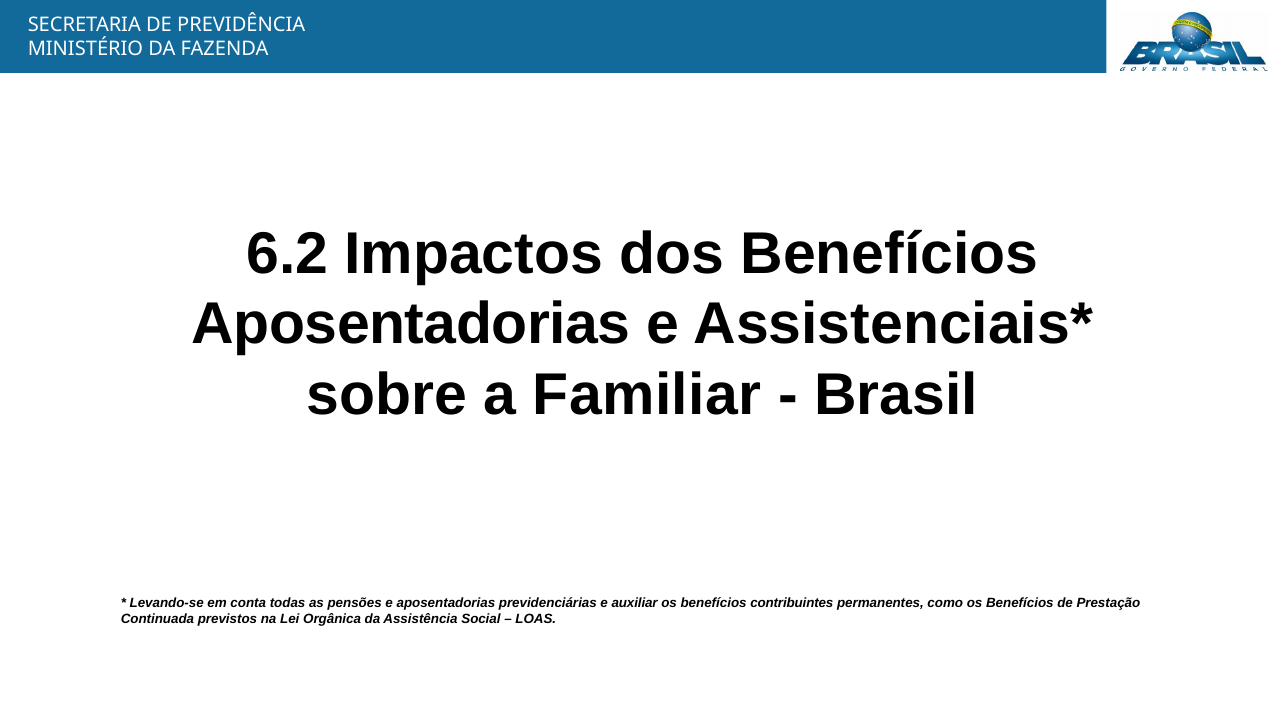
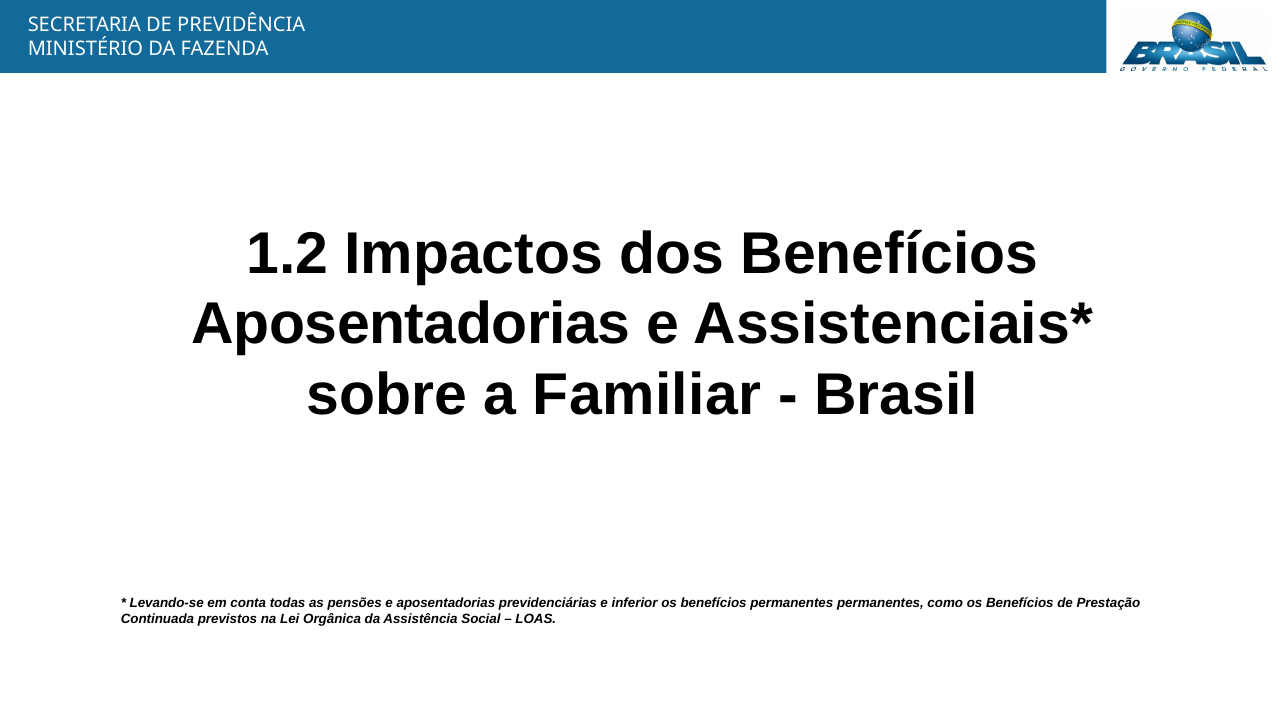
6.2: 6.2 -> 1.2 (287, 254)
auxiliar: auxiliar -> inferior (635, 603)
benefícios contribuintes: contribuintes -> permanentes (792, 603)
